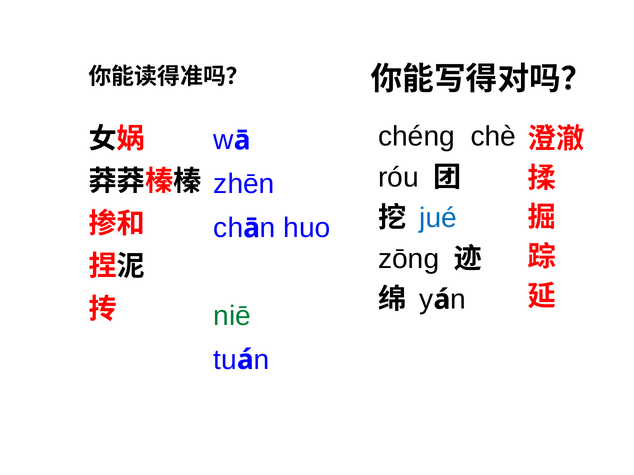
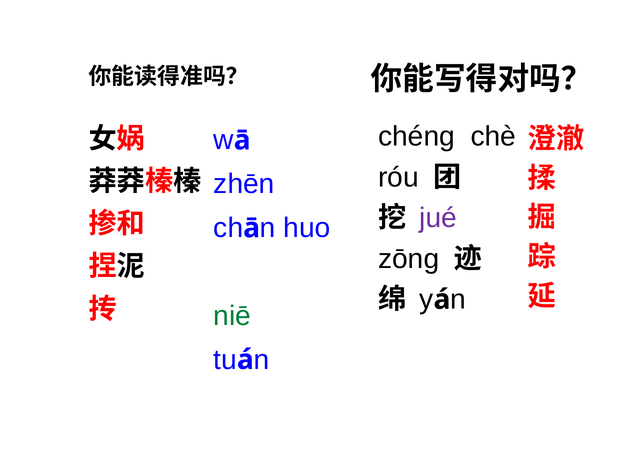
jué colour: blue -> purple (438, 218)
